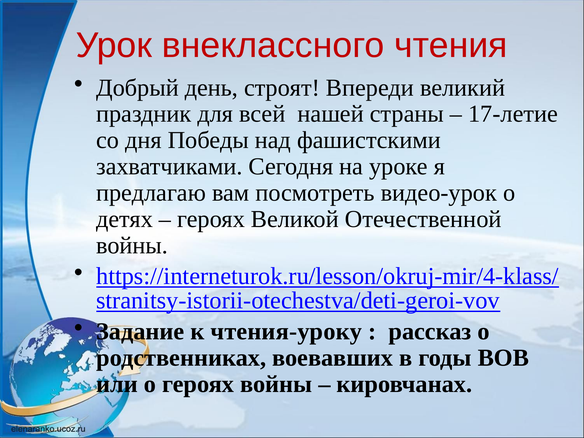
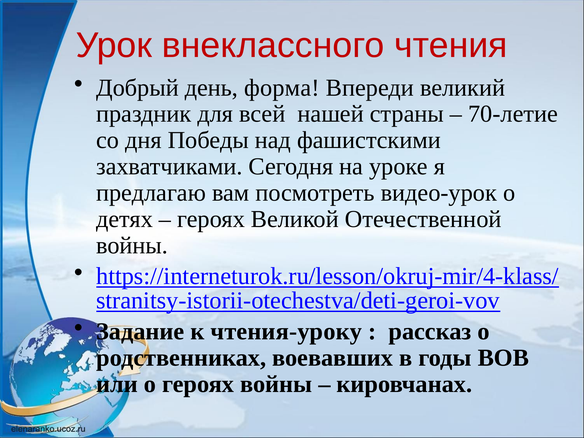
строят: строят -> форма (282, 88)
17-летие: 17-летие -> 70-летие (513, 114)
